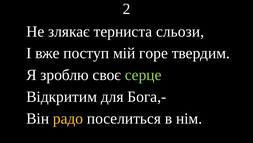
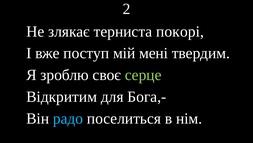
сльози: сльози -> покорі (180, 31)
горе: горе -> мені (154, 53)
радо colour: yellow -> light blue (68, 118)
